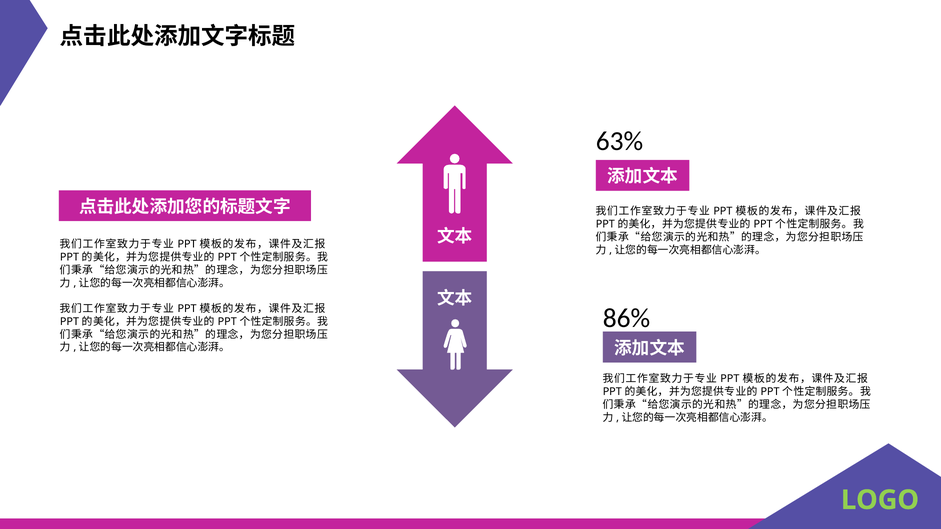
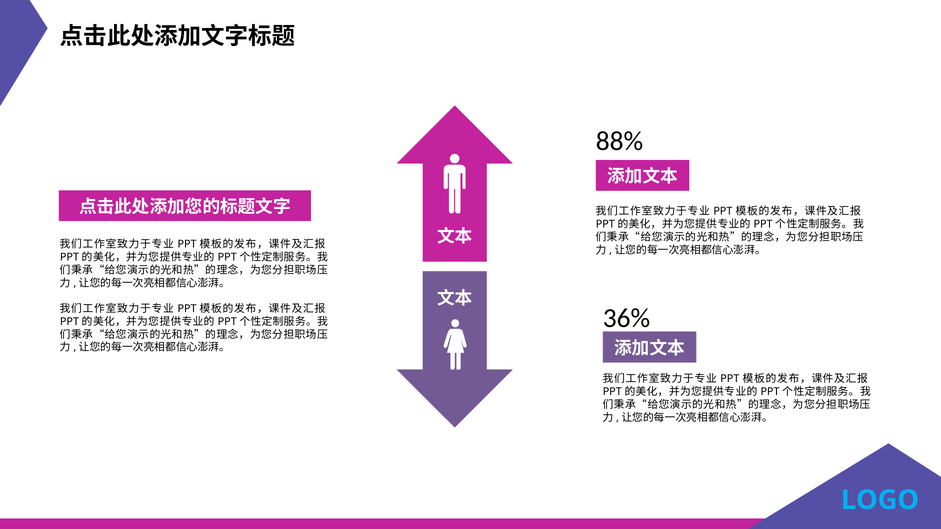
63%: 63% -> 88% (619, 141)
86%: 86% -> 36% (626, 318)
LOGO colour: light green -> light blue (880, 500)
